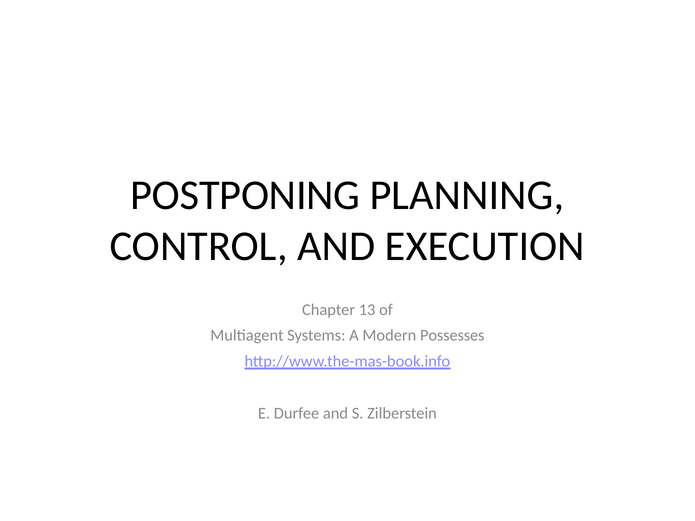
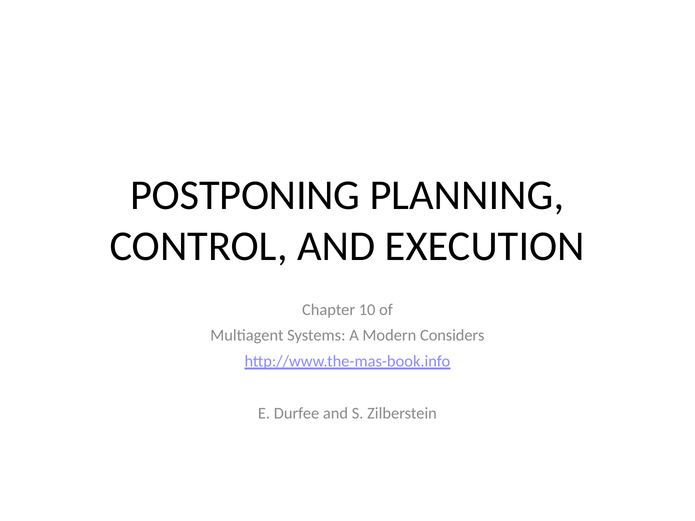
13: 13 -> 10 (367, 310)
Possesses: Possesses -> Considers (452, 336)
